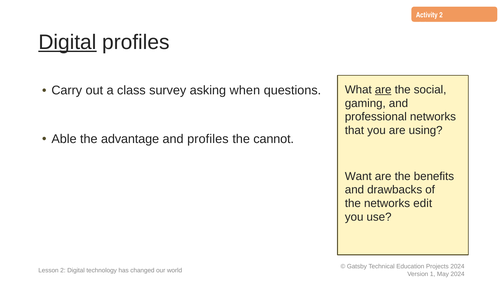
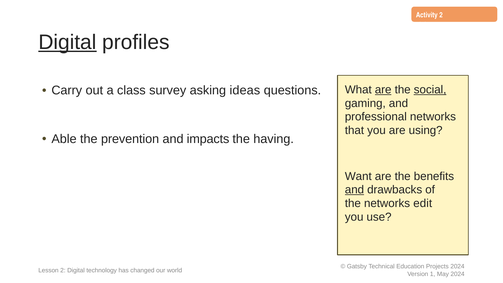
when: when -> ideas (245, 90)
social underline: none -> present (430, 90)
advantage: advantage -> prevention (130, 139)
and profiles: profiles -> impacts (208, 139)
cannot: cannot -> having (274, 139)
and underline: none -> present (354, 190)
